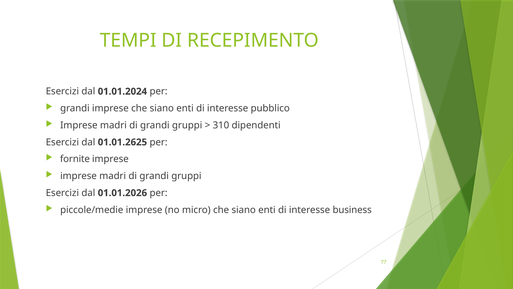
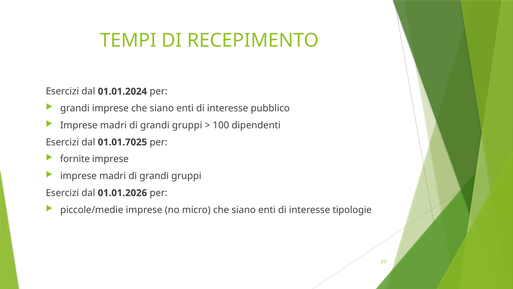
310: 310 -> 100 (221, 125)
01.01.2625: 01.01.2625 -> 01.01.7025 (122, 142)
business: business -> tipologie (352, 210)
